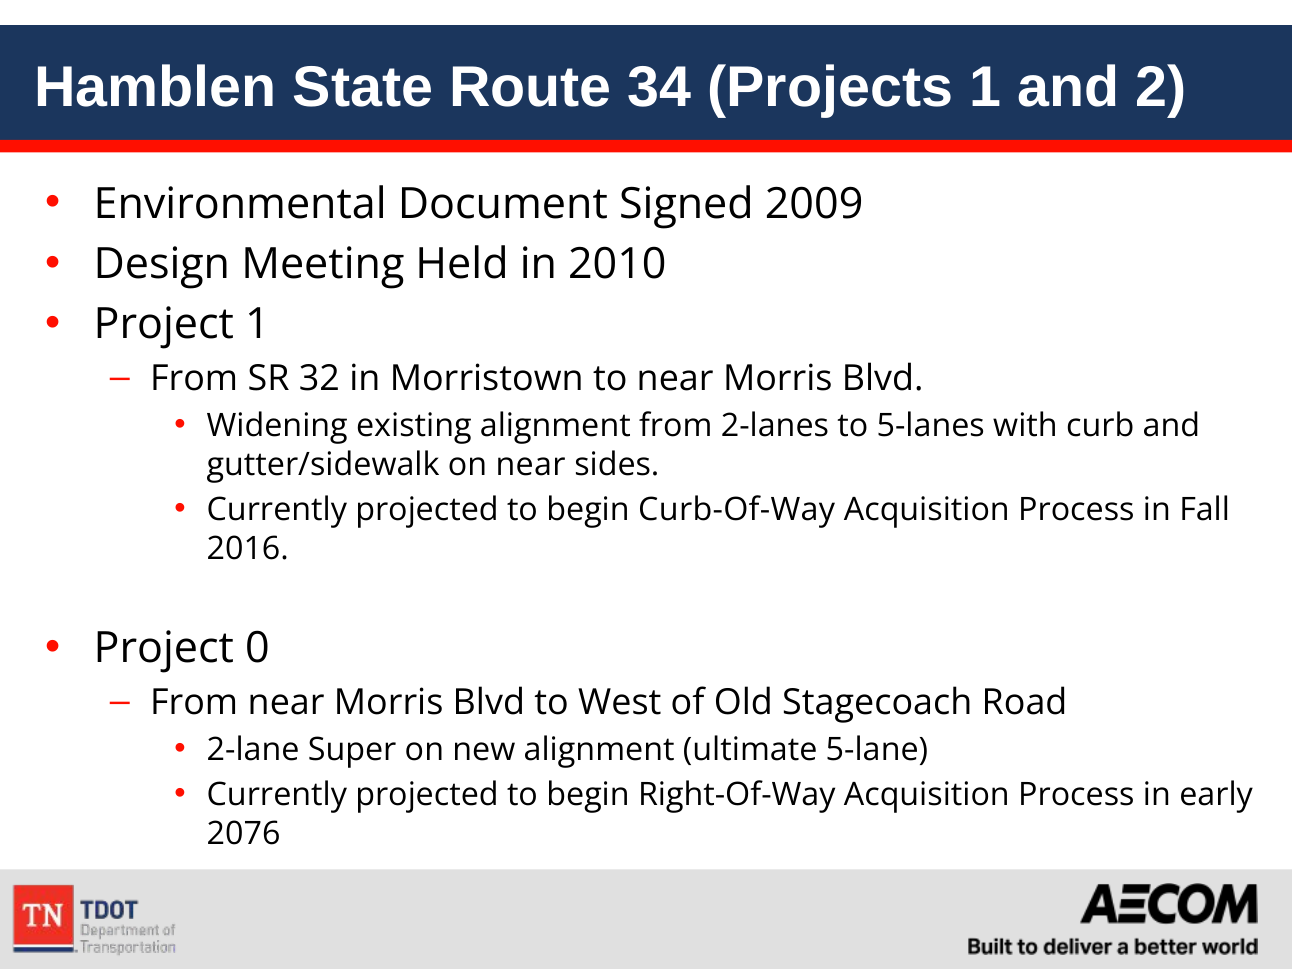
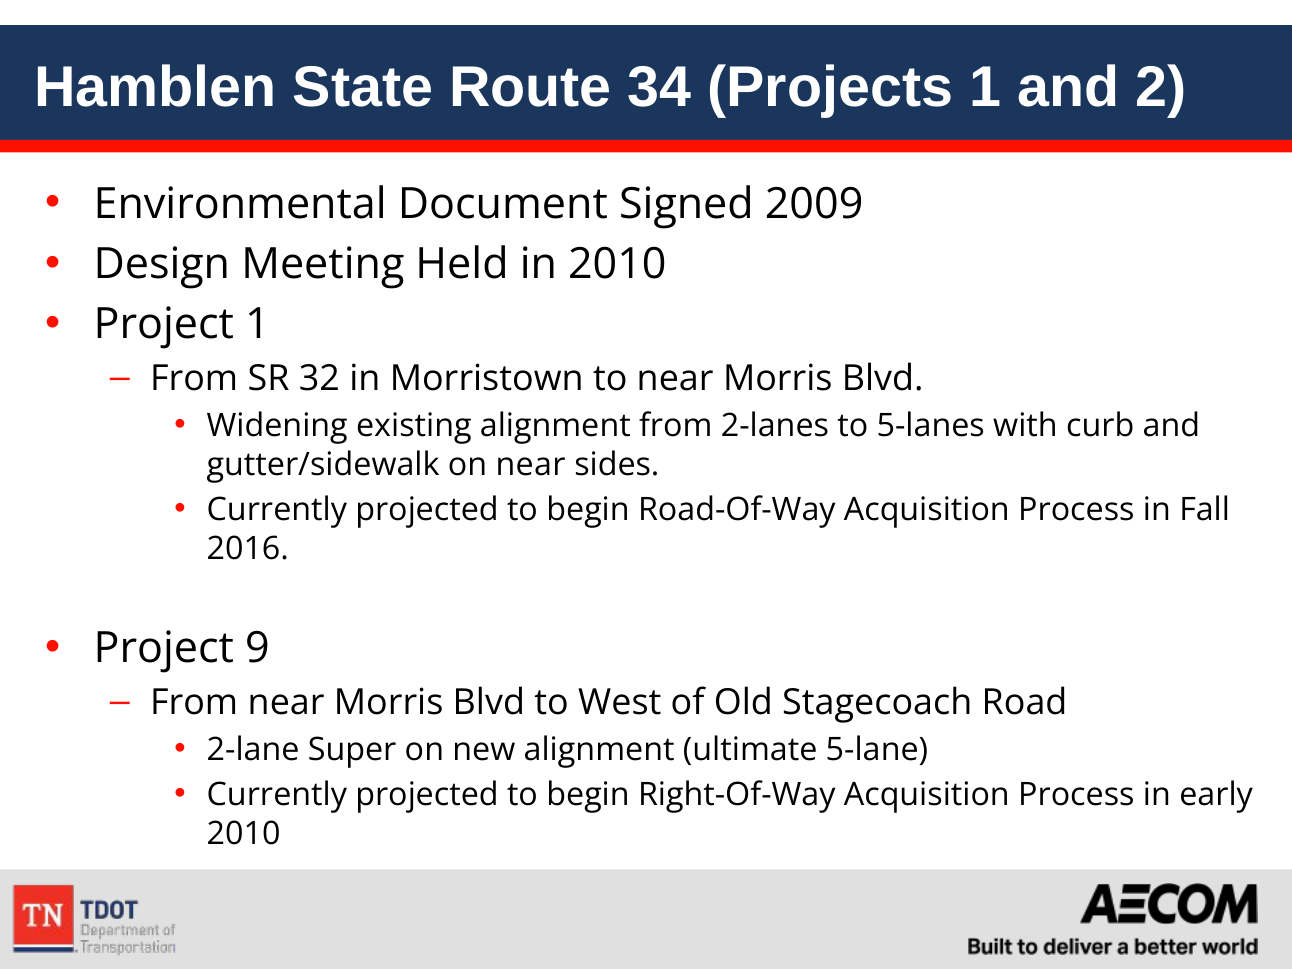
Curb-Of-Way: Curb-Of-Way -> Road-Of-Way (737, 510)
0: 0 -> 9 (257, 648)
2076: 2076 -> 2010 (244, 834)
